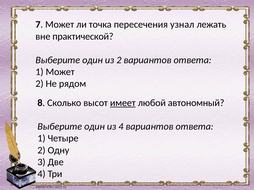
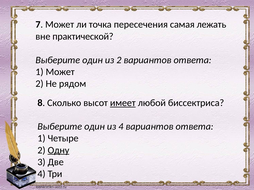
узнал: узнал -> самая (182, 25)
автономный: автономный -> биссектриса (196, 103)
Одну underline: none -> present (58, 151)
